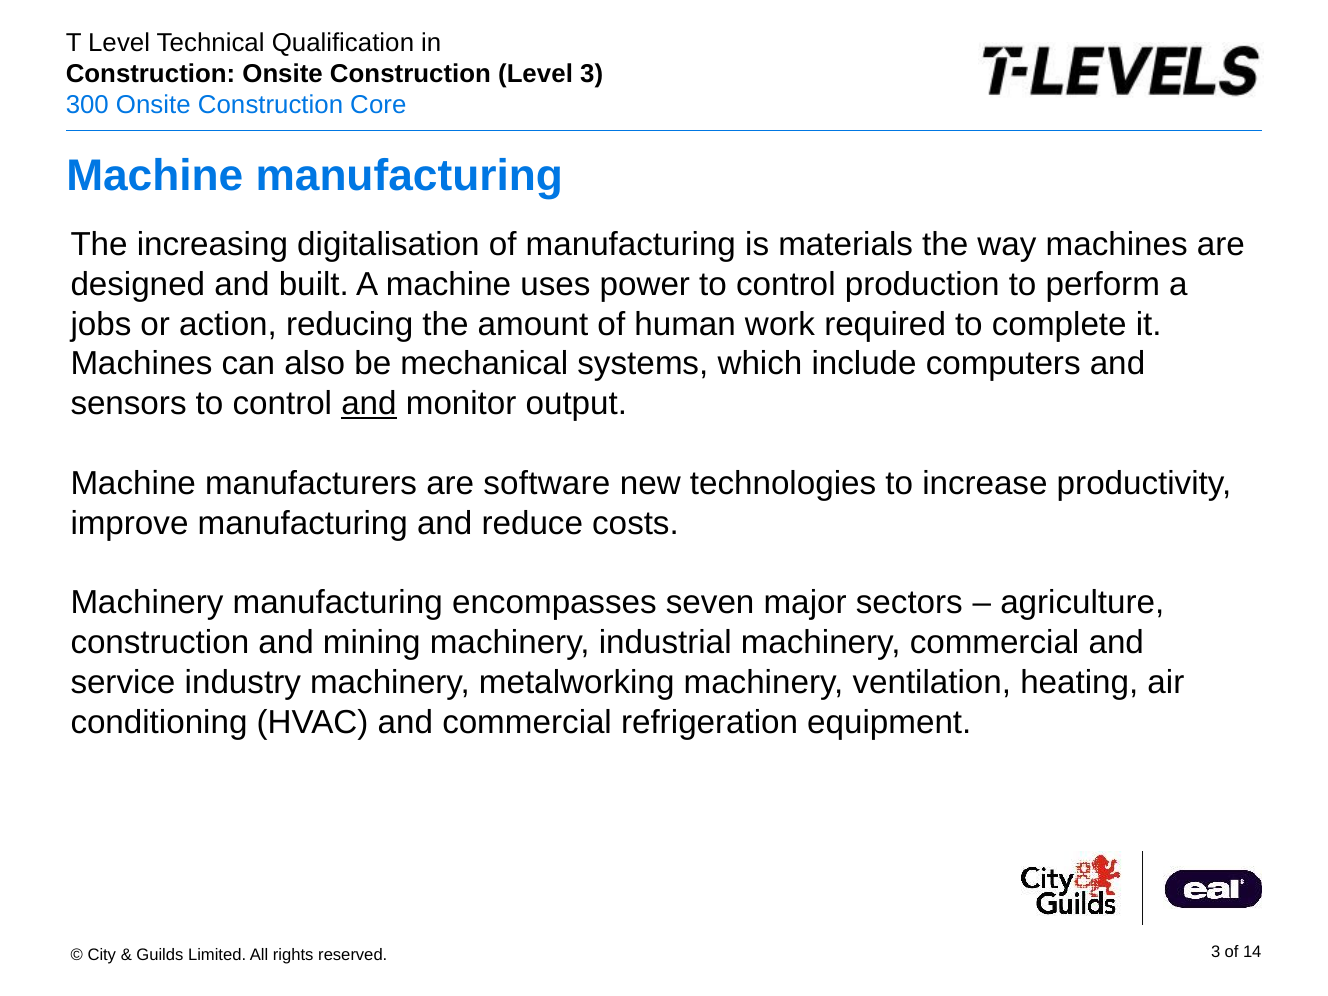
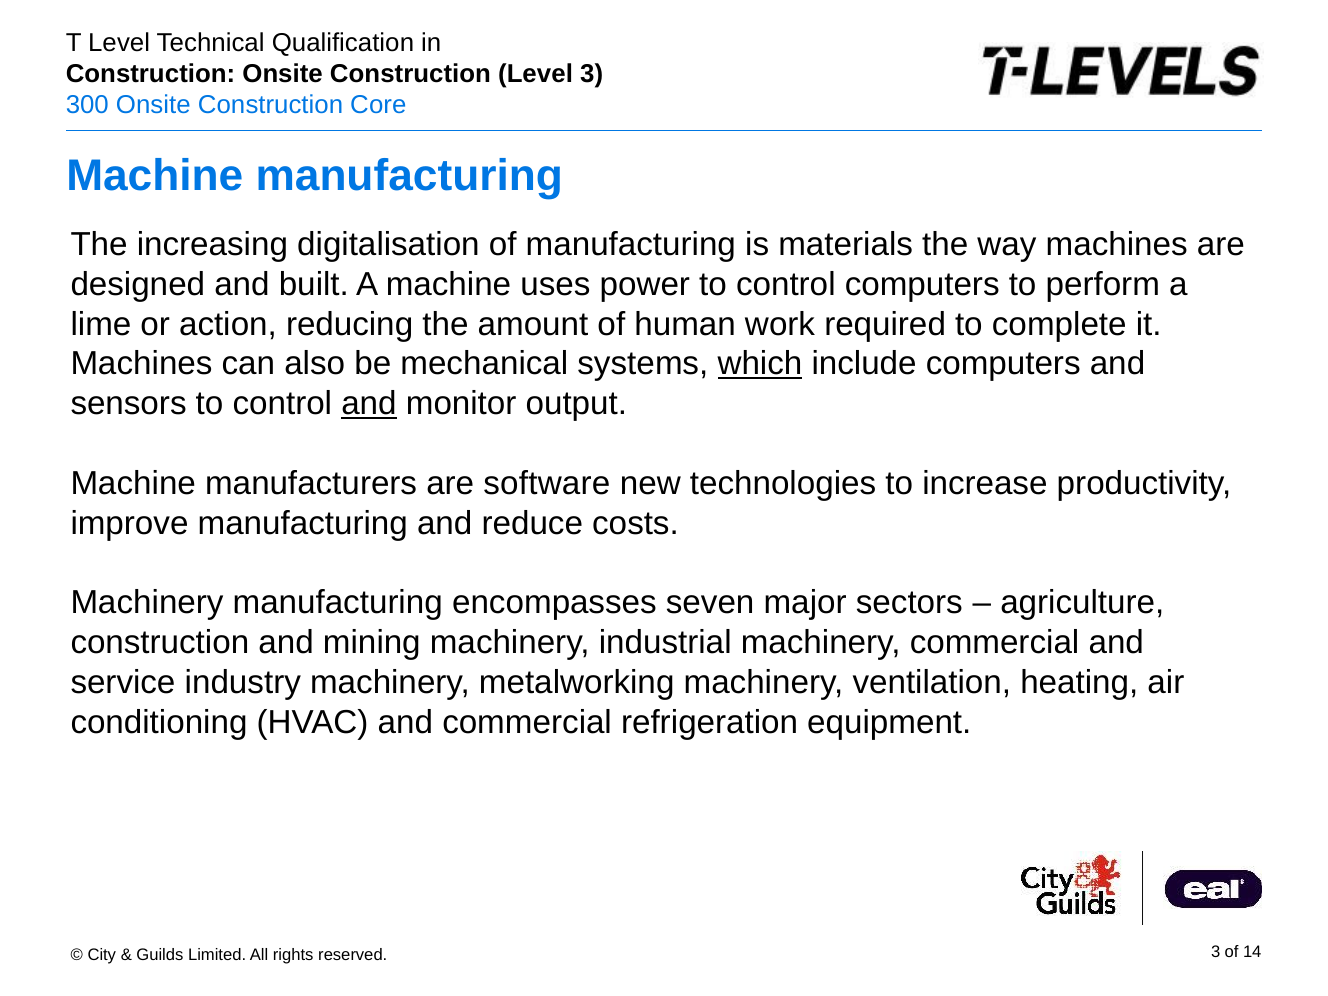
control production: production -> computers (922, 284)
jobs: jobs -> lime (101, 324)
which underline: none -> present (760, 364)
